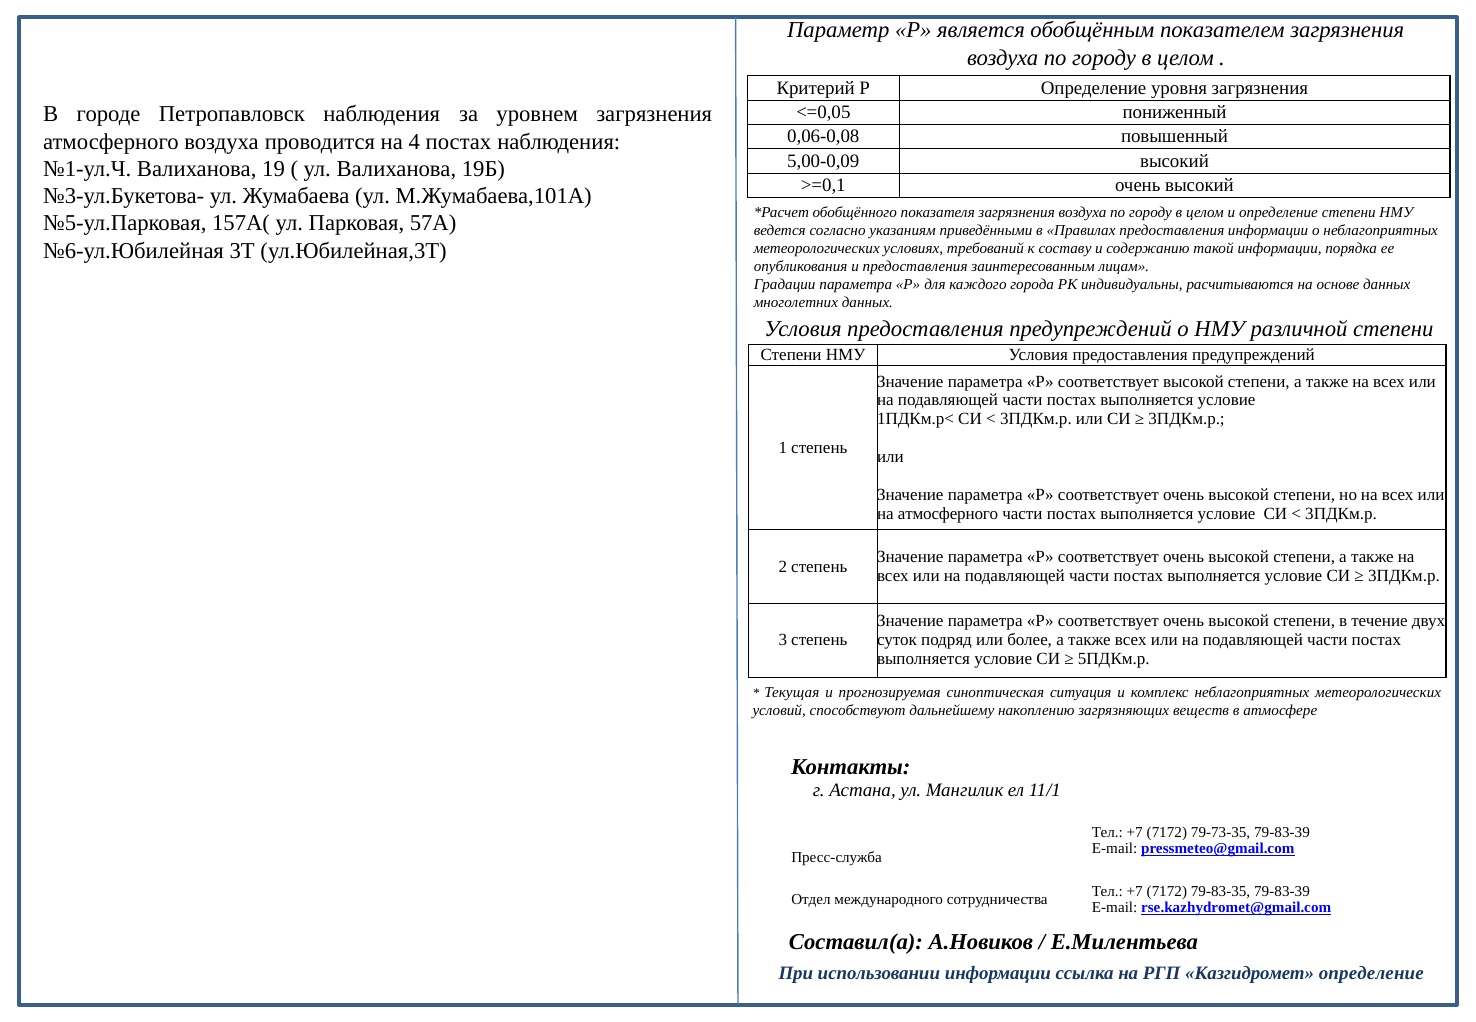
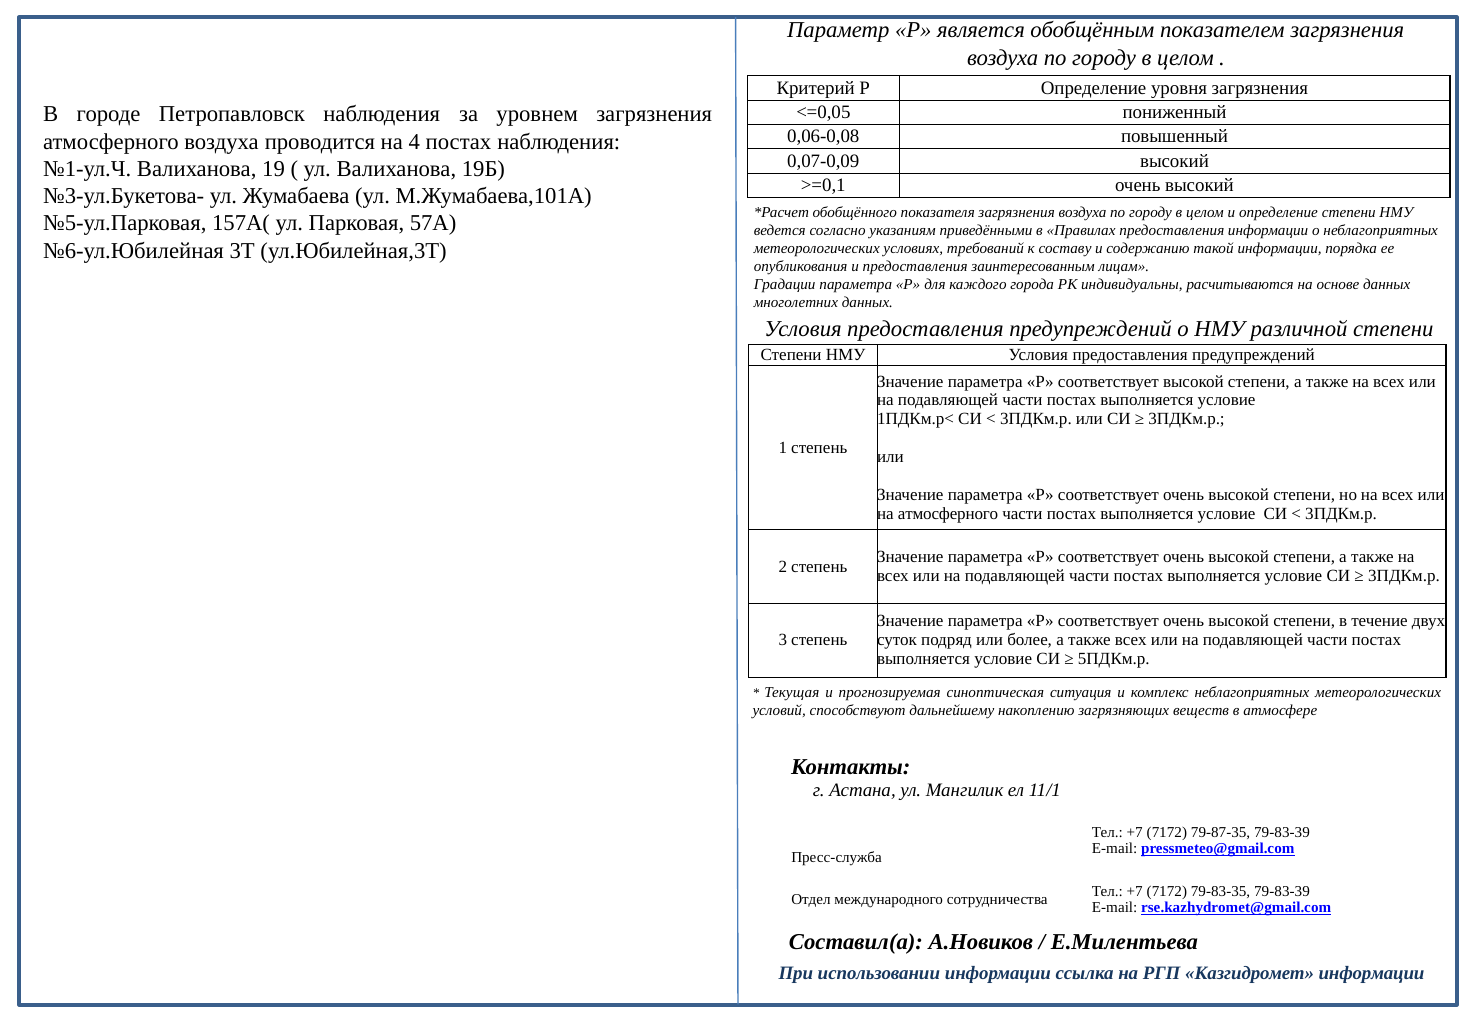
5,00-0,09: 5,00-0,09 -> 0,07-0,09 (823, 161)
79-73-35: 79-73-35 -> 79-87-35 (1221, 832)
Казгидромет определение: определение -> информации (1372, 973)
